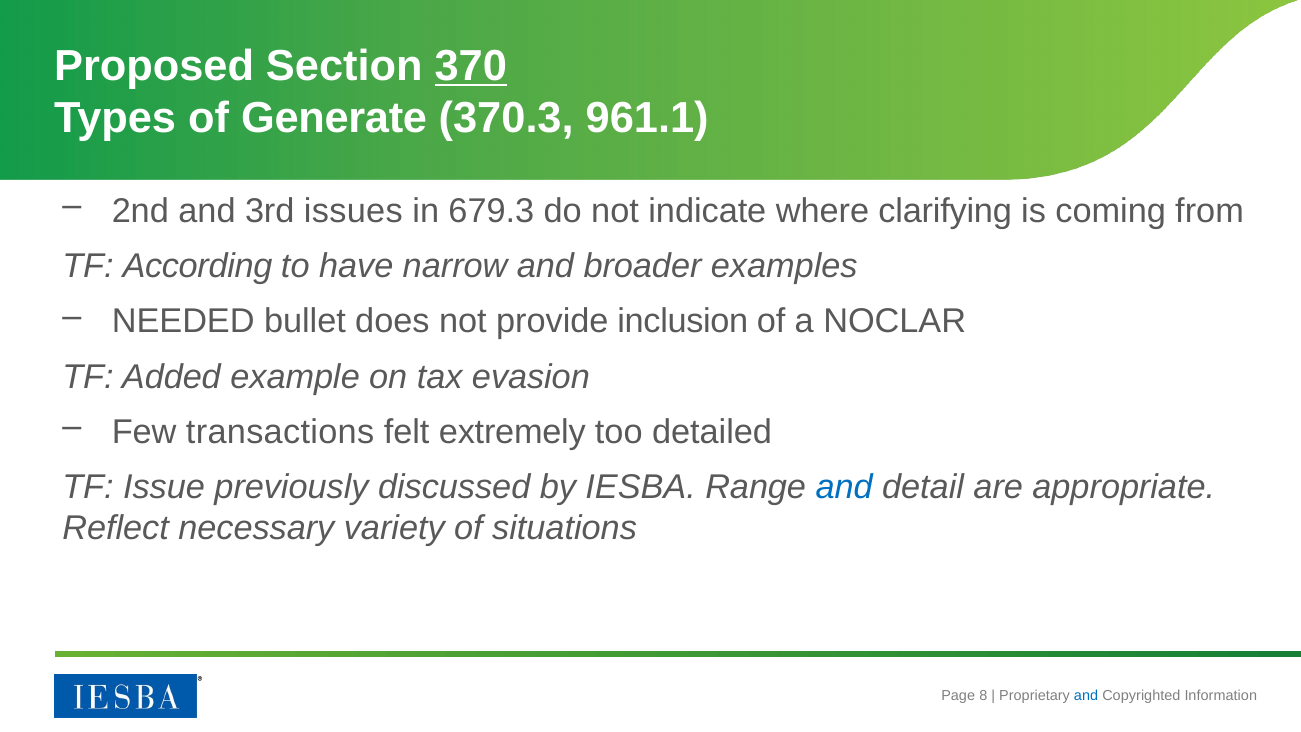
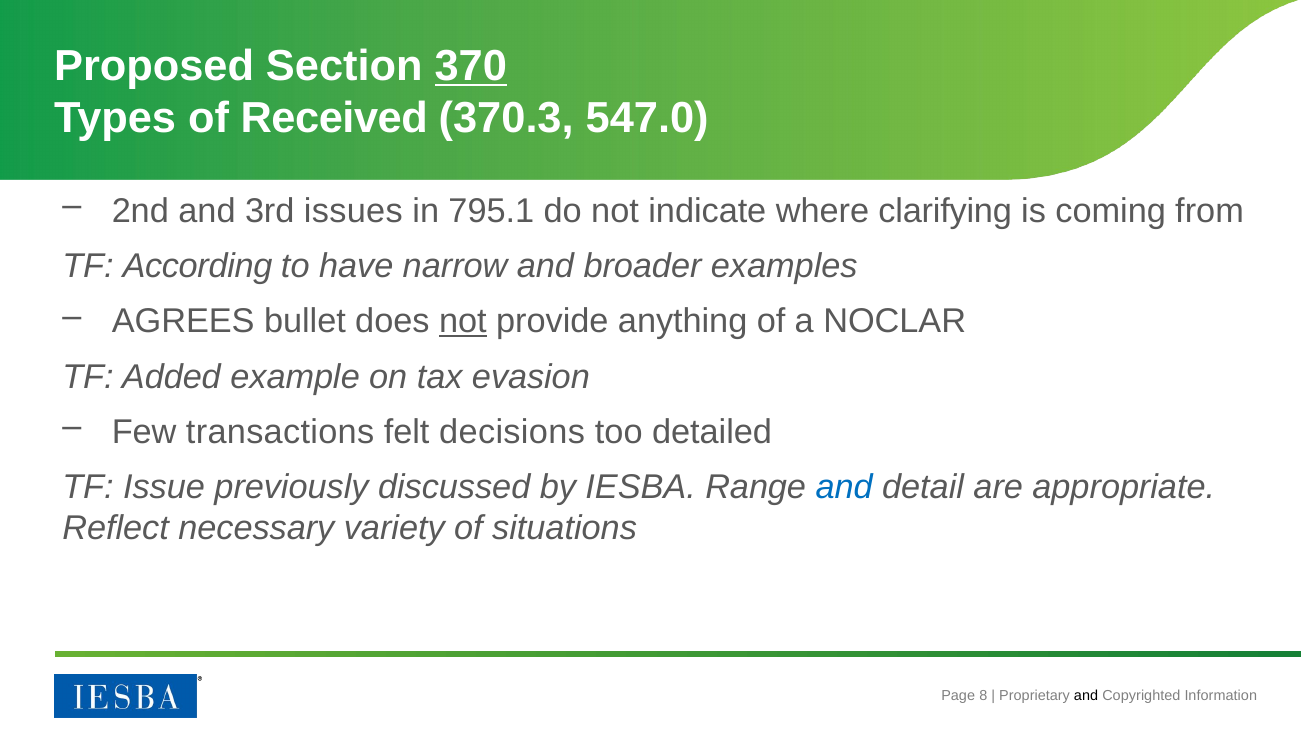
Generate: Generate -> Received (334, 118)
961.1: 961.1 -> 547.0 (647, 118)
679.3: 679.3 -> 795.1 (491, 211)
NEEDED: NEEDED -> AGREES (183, 322)
not underline: none -> present (463, 322)
inclusion: inclusion -> anything (683, 322)
extremely: extremely -> decisions (512, 432)
and colour: blue -> black (1086, 696)
